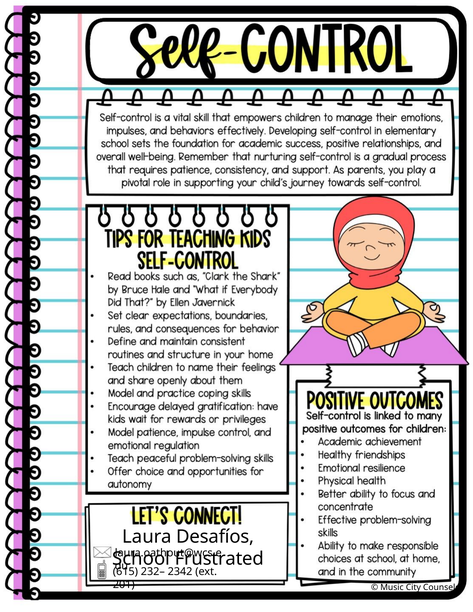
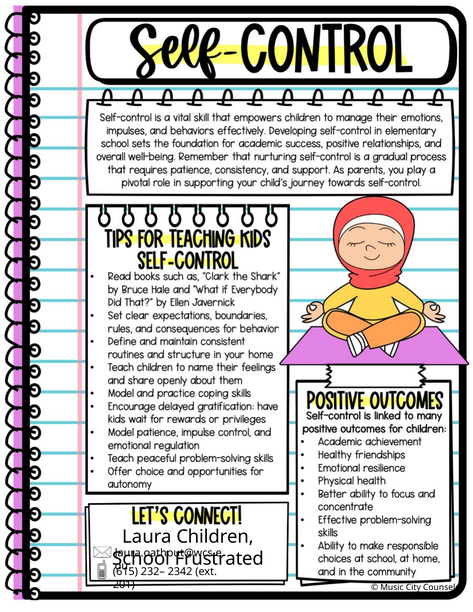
Desafíos: Desafíos -> Children (215, 537)
